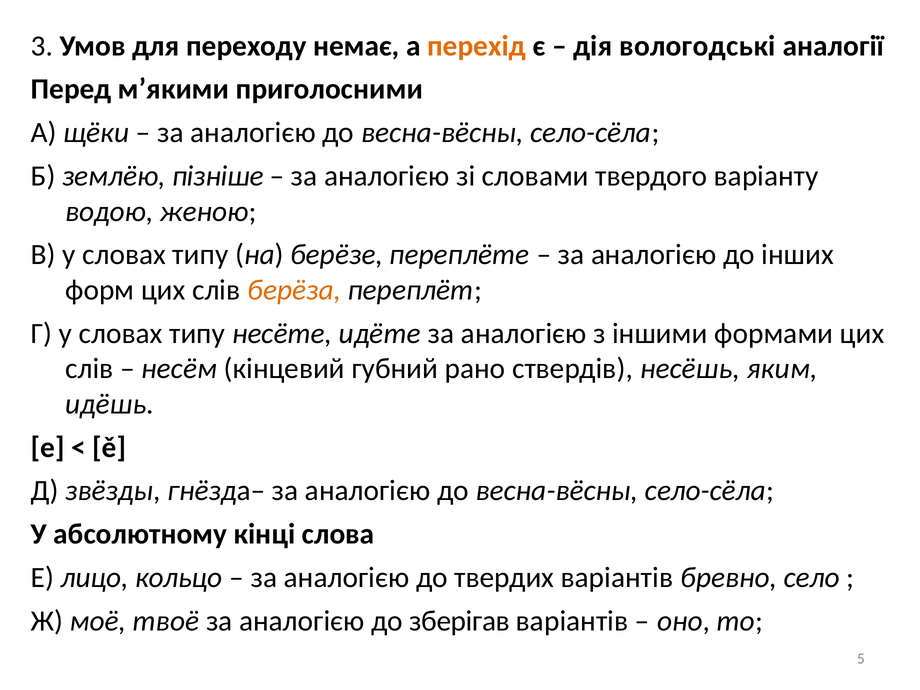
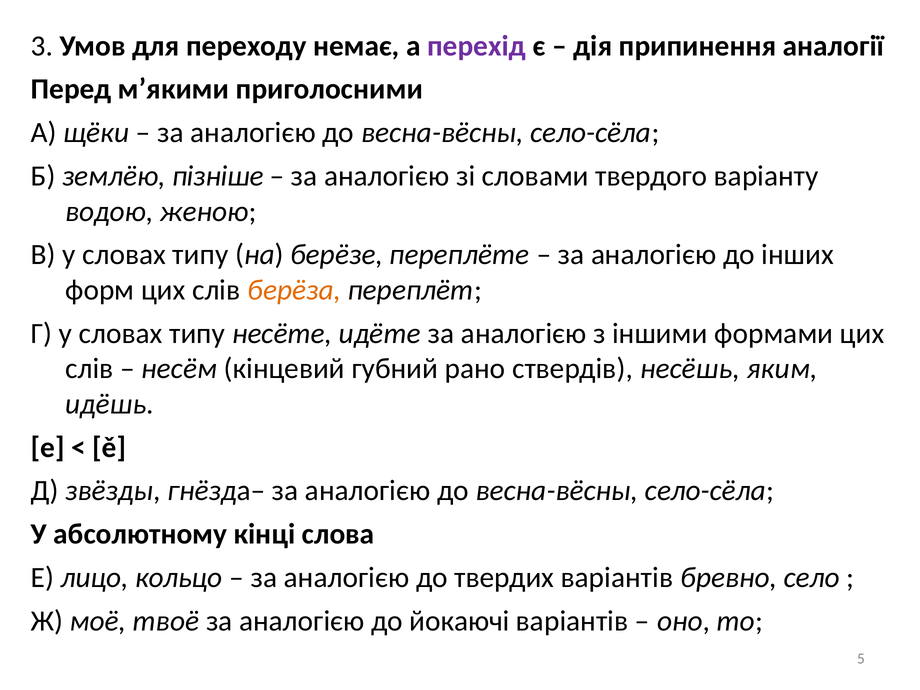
перехід colour: orange -> purple (477, 46)
вологодські: вологодські -> припинення (698, 46)
зберігав: зберігав -> йокаючі (459, 621)
